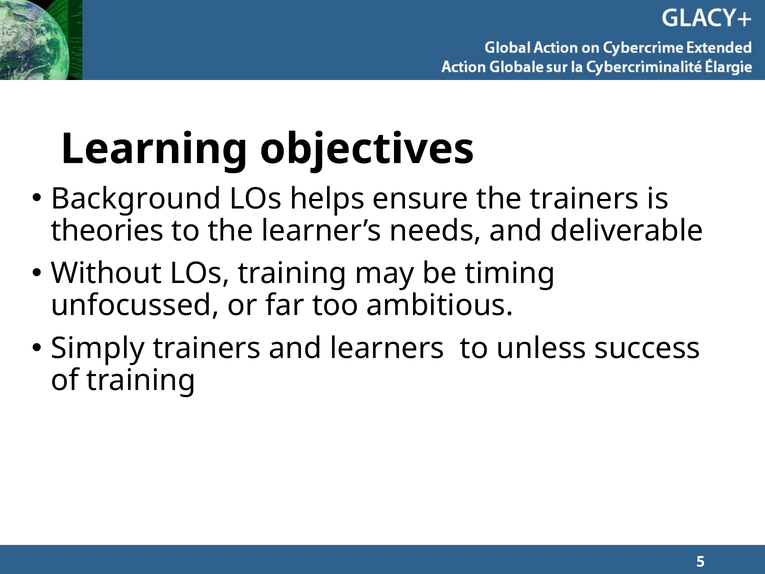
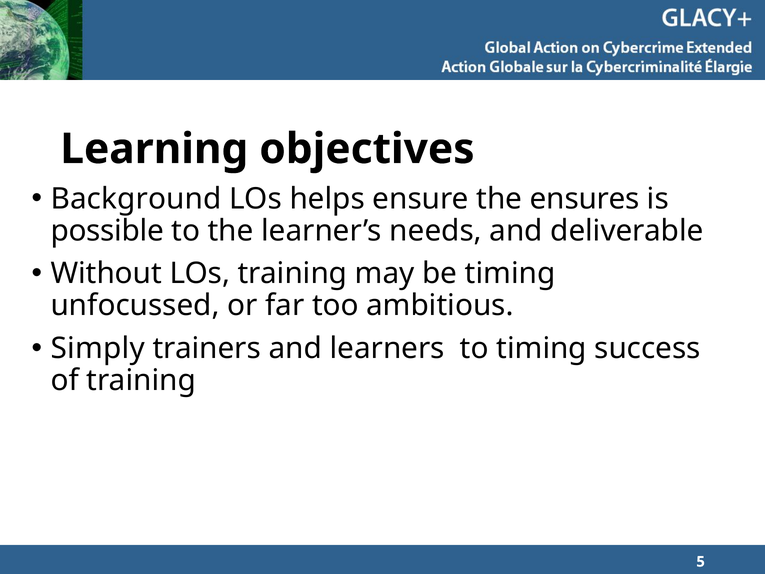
the trainers: trainers -> ensures (585, 199)
theories: theories -> possible (107, 231)
to unless: unless -> timing (542, 348)
